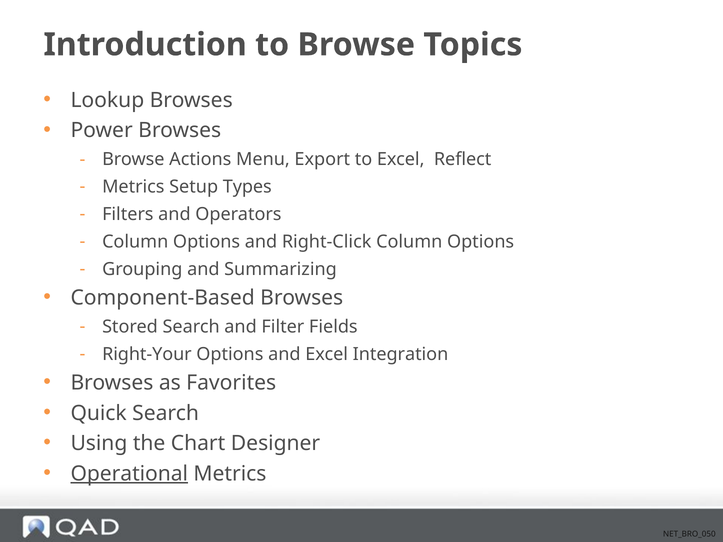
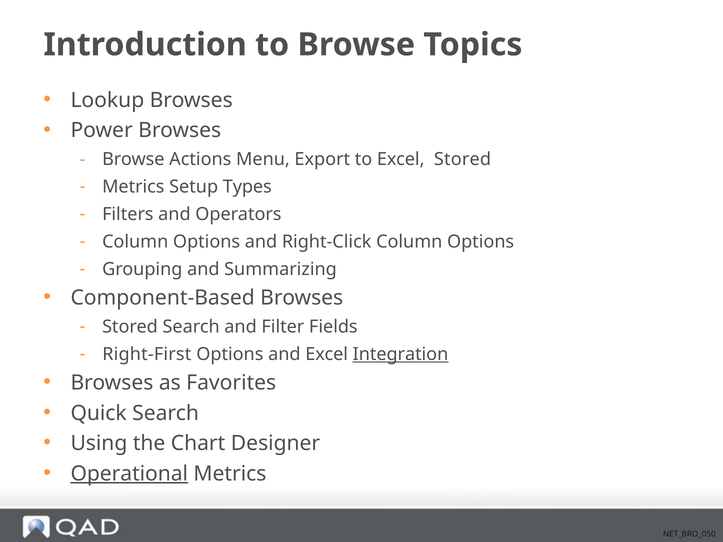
Excel Reflect: Reflect -> Stored (463, 160)
Right-Your: Right-Your -> Right-First (147, 354)
Integration underline: none -> present (400, 354)
